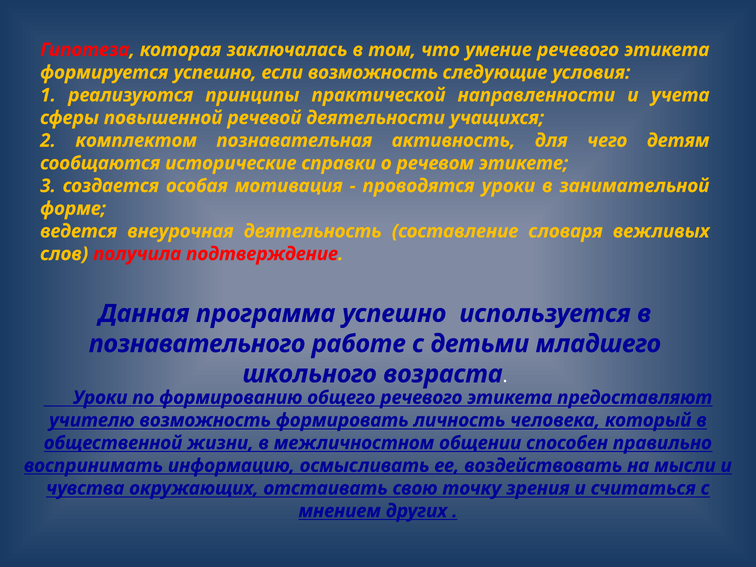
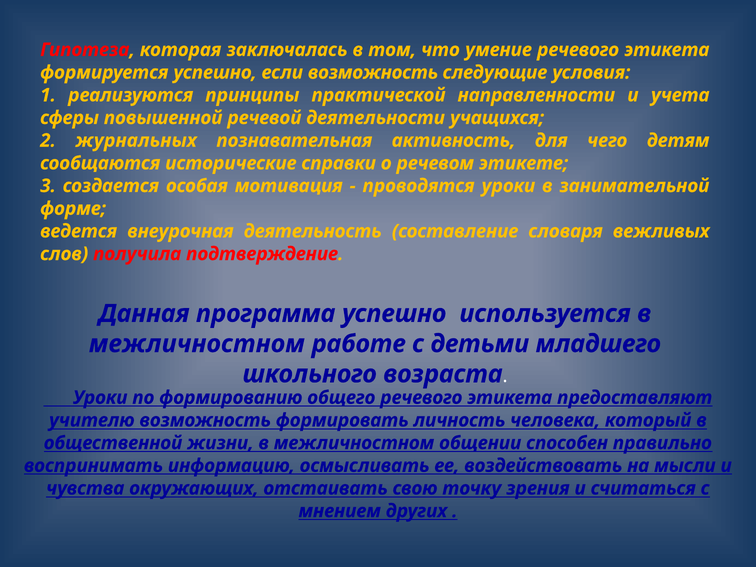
комплектом: комплектом -> журнальных (136, 141)
познавательного: познавательного -> межличностном (197, 344)
